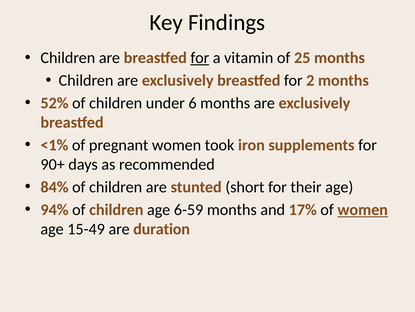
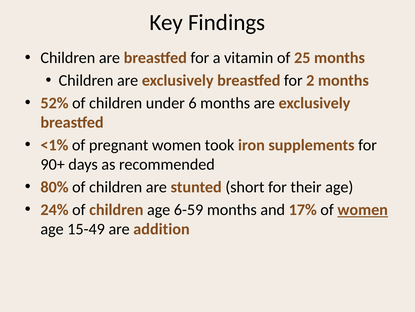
for underline: present -> none (200, 58)
84%: 84% -> 80% (55, 187)
94%: 94% -> 24% (55, 209)
duration: duration -> addition (162, 229)
